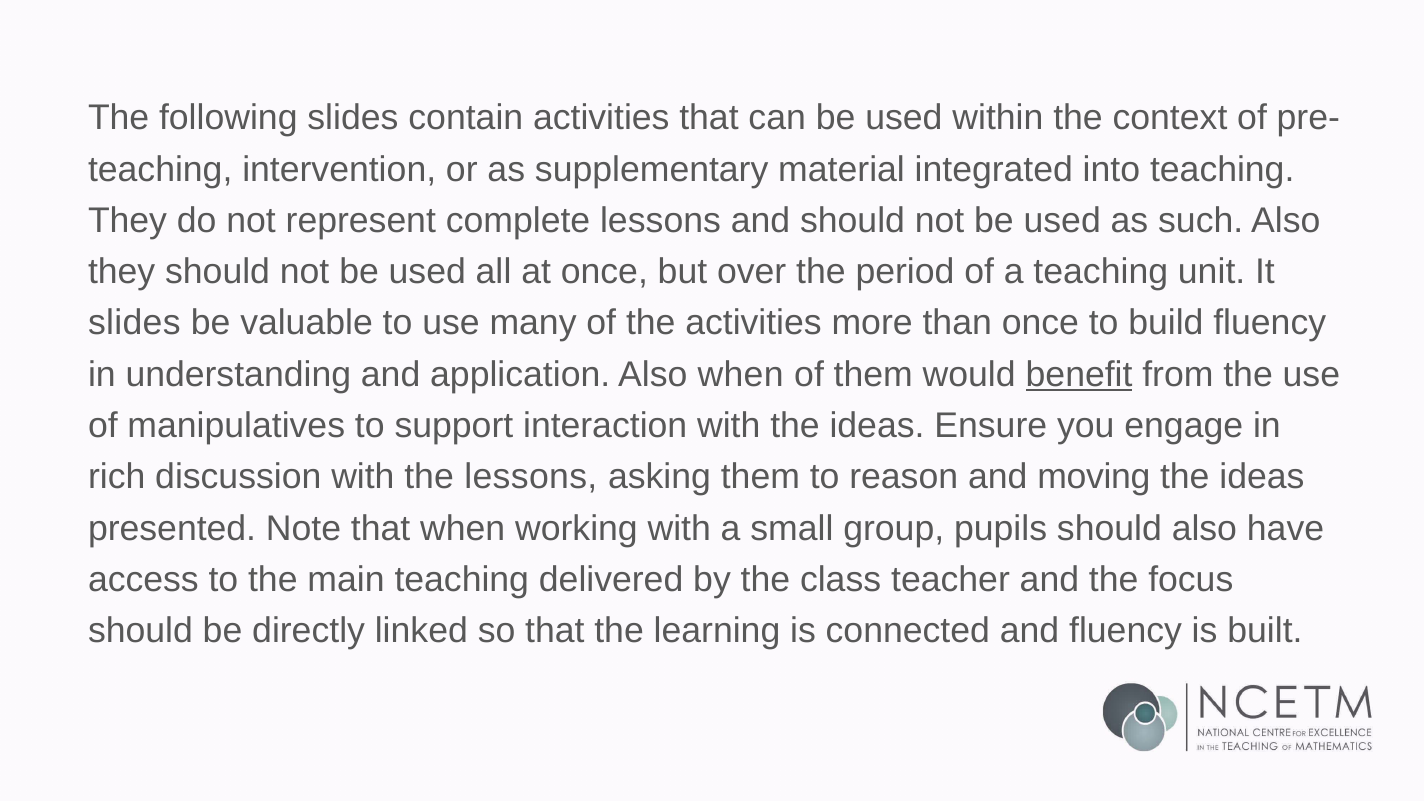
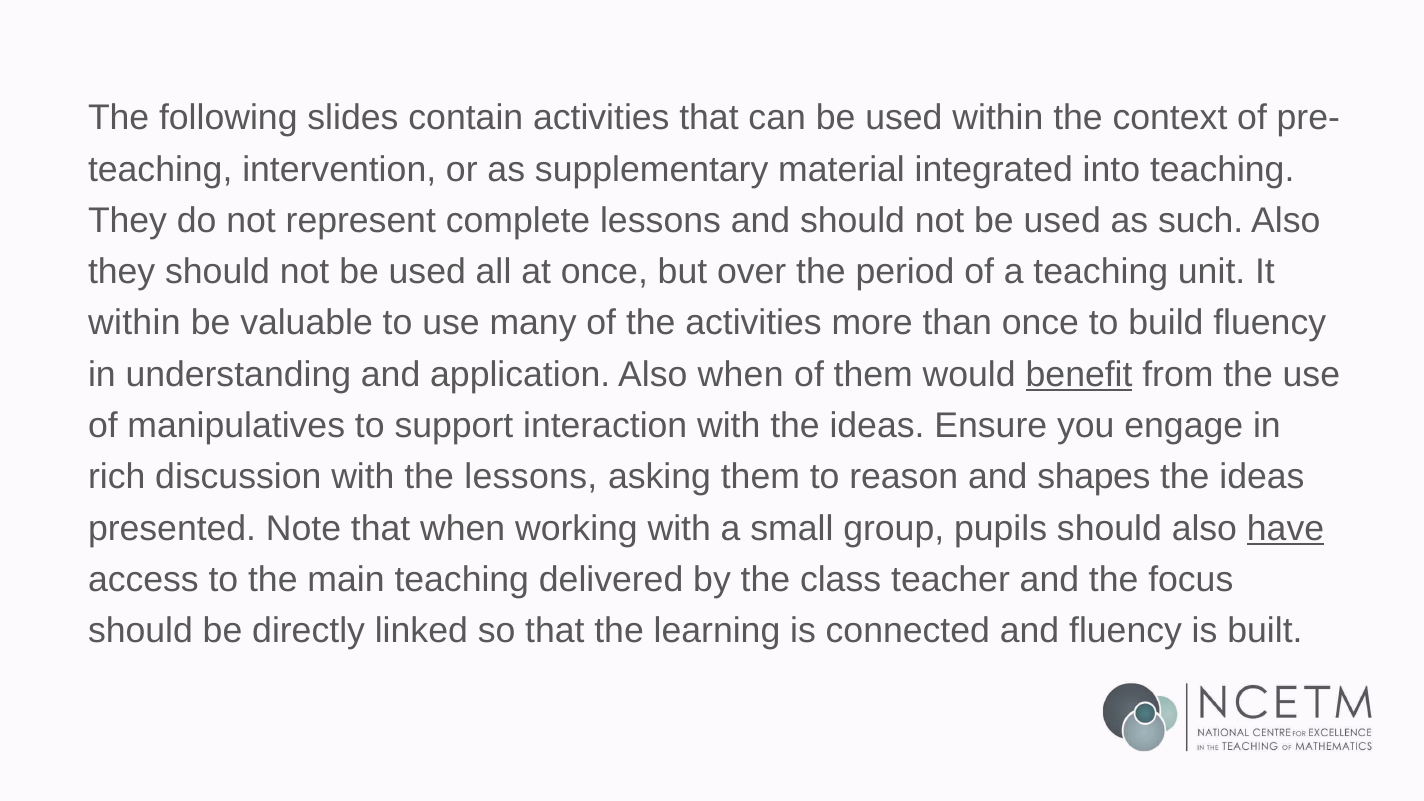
slides: slides -> within (134, 323)
moving: moving -> shapes (1094, 477)
have underline: none -> present (1286, 528)
